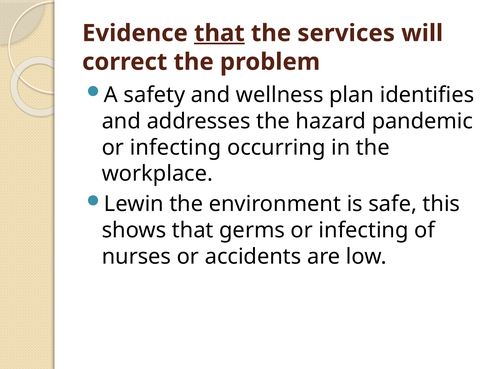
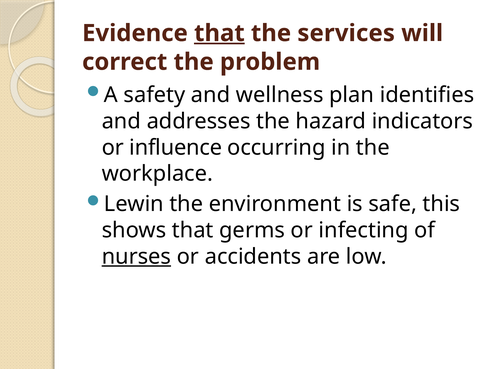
pandemic: pandemic -> indicators (422, 121)
infecting: infecting -> influence (176, 147)
nurses underline: none -> present (136, 257)
